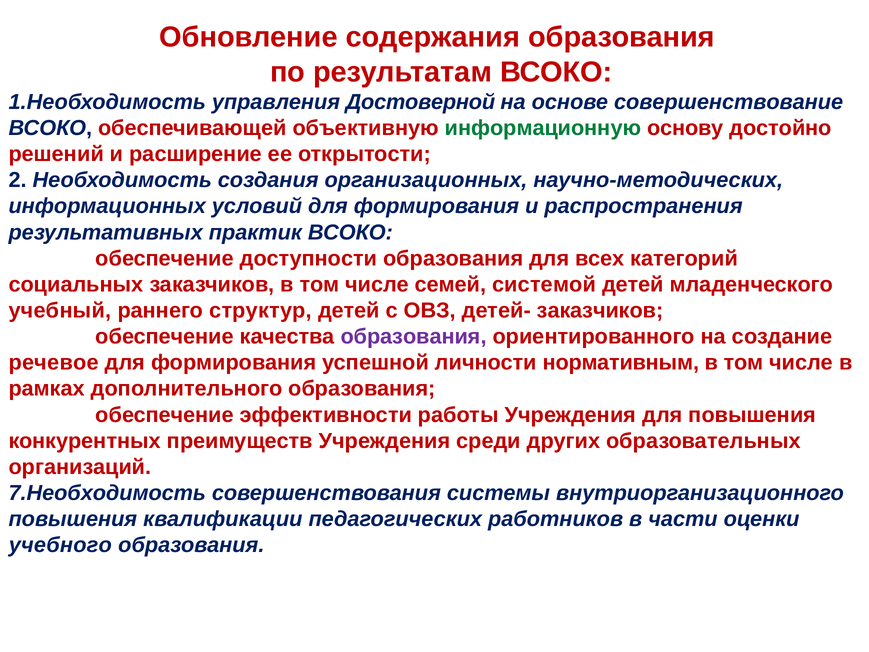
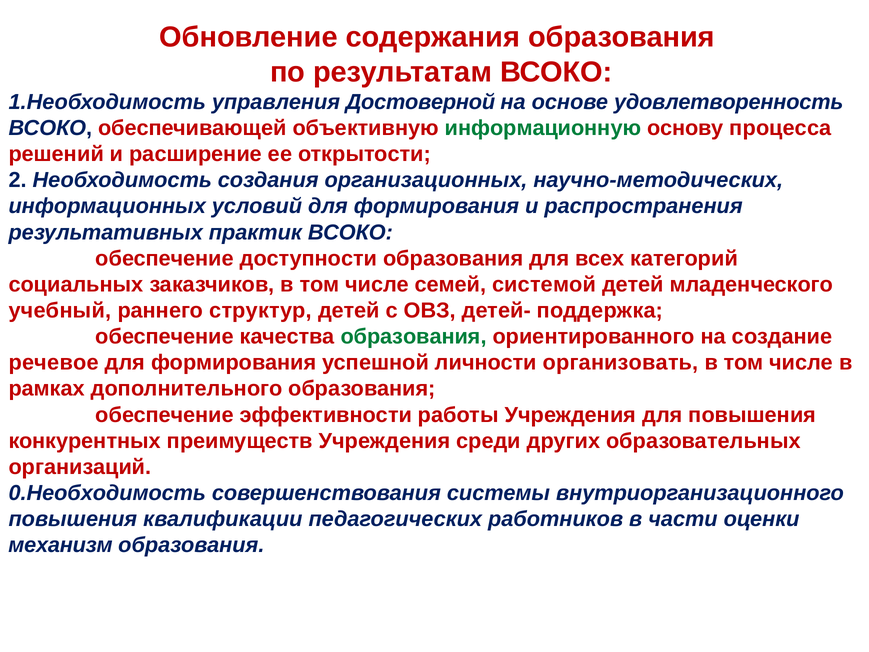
совершенствование: совершенствование -> удовлетворенность (729, 102)
достойно: достойно -> процесса (780, 128)
детей- заказчиков: заказчиков -> поддержка (600, 310)
образования colour: purple -> green (414, 337)
нормативным: нормативным -> организовать (621, 363)
7.Необходимость: 7.Необходимость -> 0.Необходимость (107, 493)
учебного: учебного -> механизм (60, 545)
